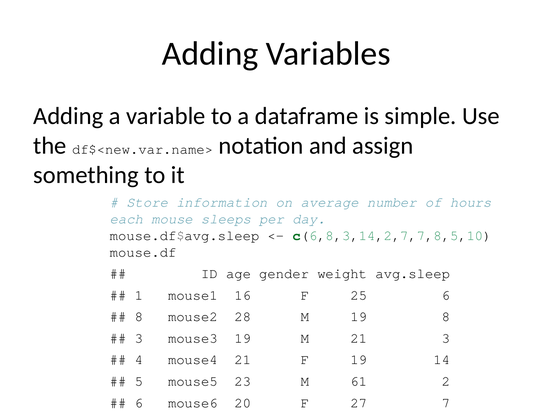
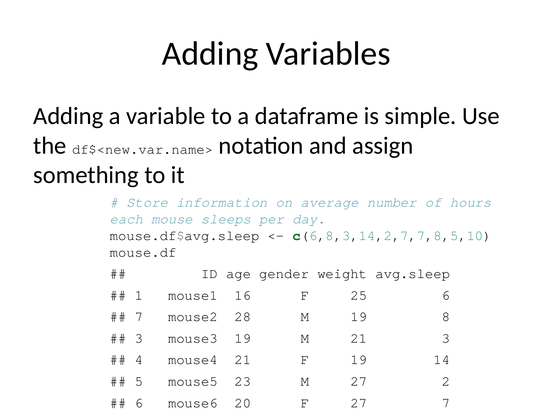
8: 8 -> 7 (139, 317)
M 61: 61 -> 27 (359, 381)
